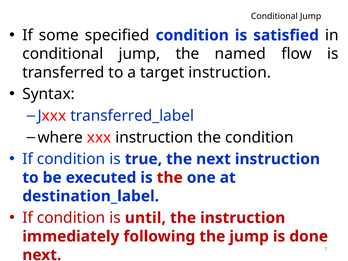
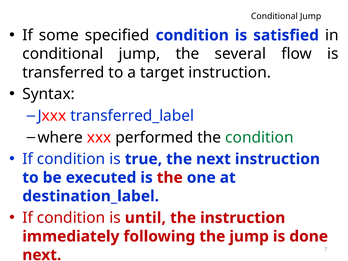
named: named -> several (240, 54)
xxx instruction: instruction -> performed (154, 137)
condition colour: black -> green (259, 137)
